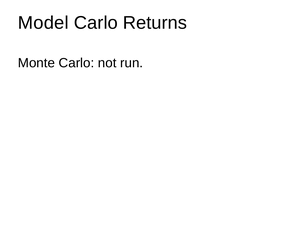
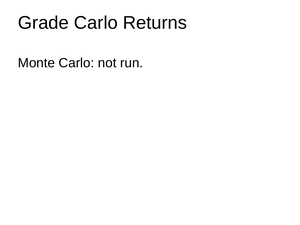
Model: Model -> Grade (43, 23)
